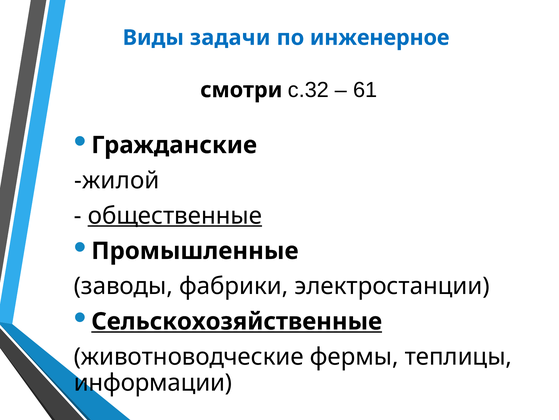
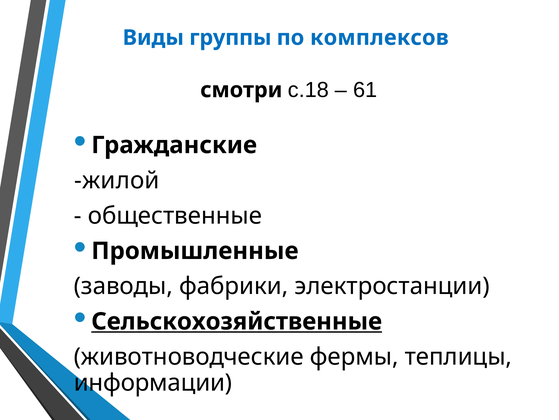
задачи: задачи -> группы (230, 38)
инженерное: инженерное -> комплексов (379, 38)
с.32: с.32 -> с.18 (308, 90)
общественные underline: present -> none (175, 215)
